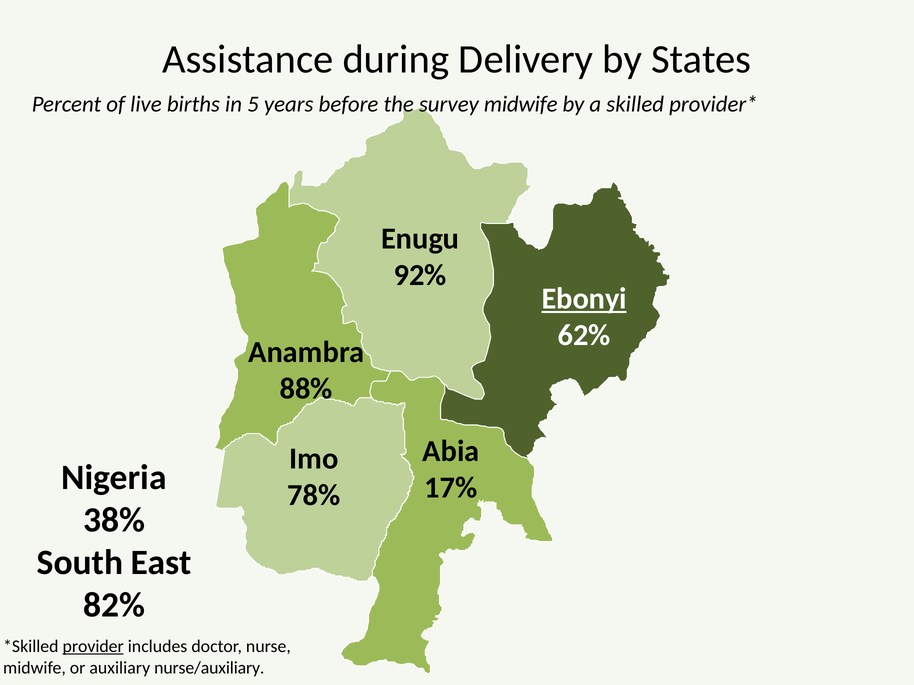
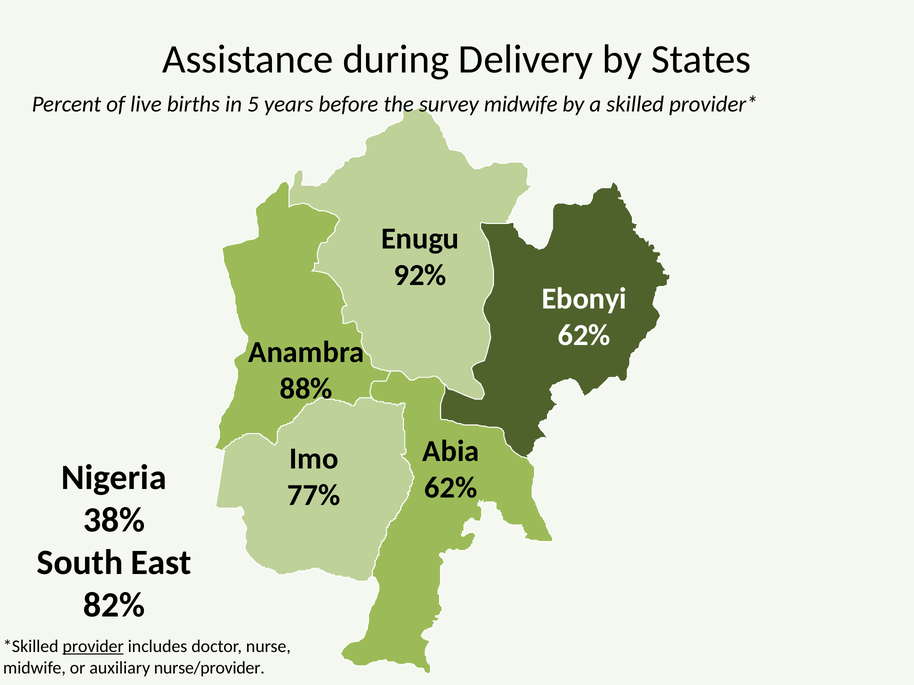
Ebonyi underline: present -> none (584, 299)
17%: 17% -> 62% (451, 488)
78%: 78% -> 77% (314, 496)
nurse/auxiliary: nurse/auxiliary -> nurse/provider (209, 668)
